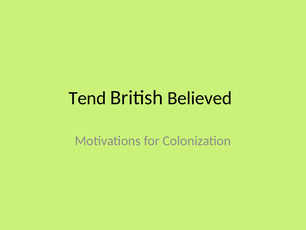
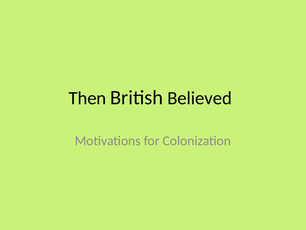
Tend: Tend -> Then (87, 98)
